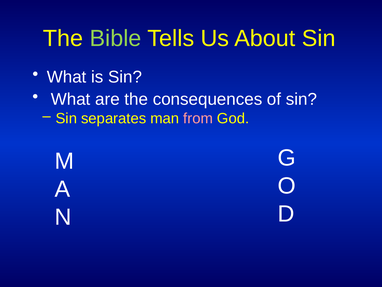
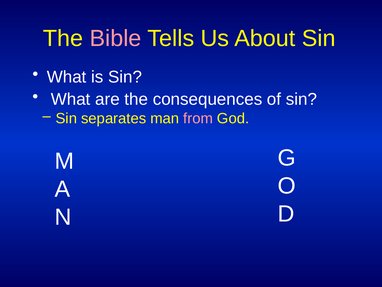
Bible colour: light green -> pink (115, 38)
